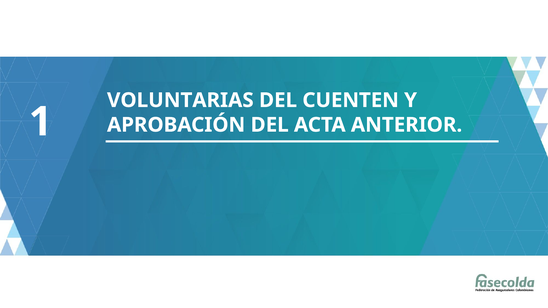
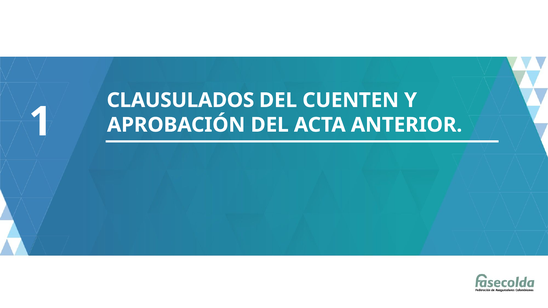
VOLUNTARIAS: VOLUNTARIAS -> CLAUSULADOS (180, 100)
